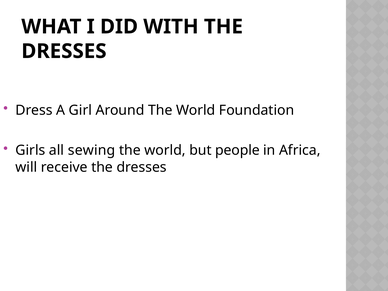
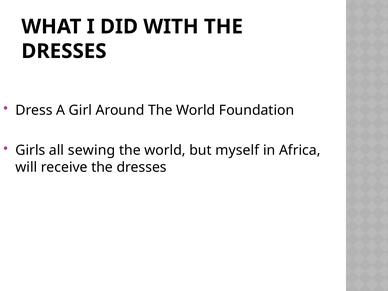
people: people -> myself (237, 150)
